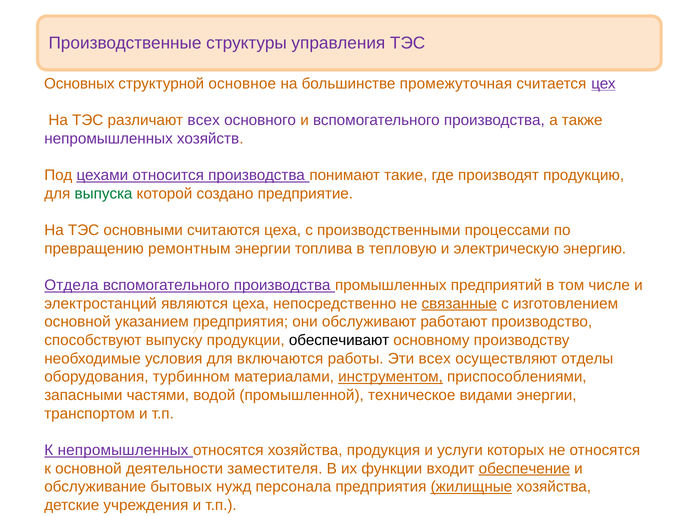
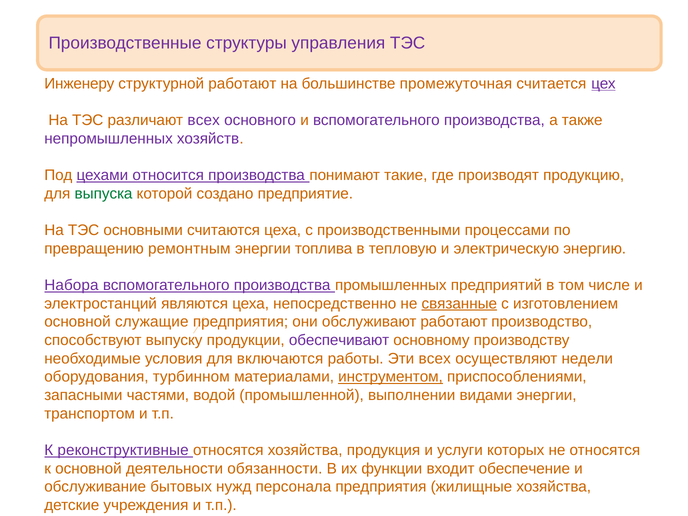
Основных: Основных -> Инженеру (79, 83)
структурной основное: основное -> работают (242, 83)
Отдела: Отдела -> Набора (71, 285)
указанием: указанием -> служащие (152, 322)
обеспечивают colour: black -> purple (339, 340)
отделы: отделы -> недели (587, 359)
техническое: техническое -> выполнении (412, 395)
К непромышленных: непромышленных -> реконструктивные (123, 450)
заместителя: заместителя -> обязанности (275, 469)
обеспечение underline: present -> none (524, 469)
жилищные underline: present -> none (471, 487)
